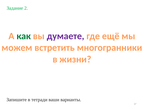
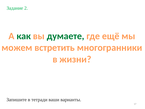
думаете colour: purple -> green (66, 36)
